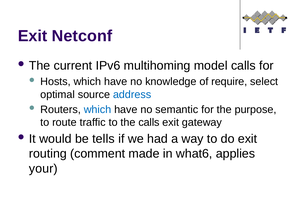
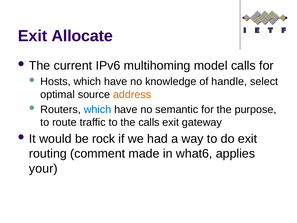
Netconf: Netconf -> Allocate (82, 36)
require: require -> handle (229, 82)
address colour: blue -> orange (132, 94)
tells: tells -> rock (104, 139)
